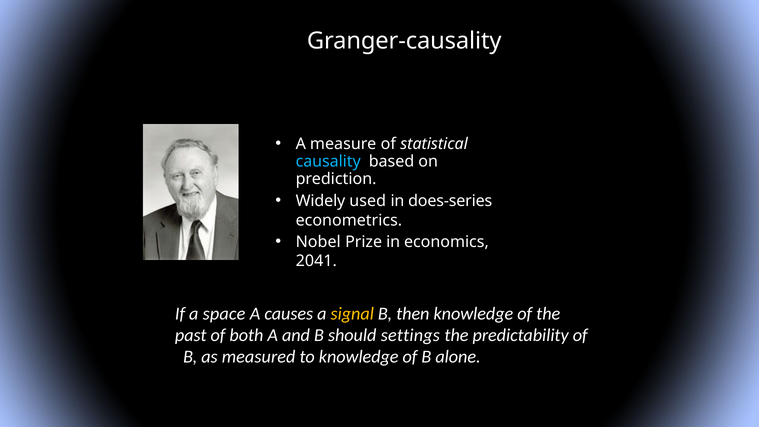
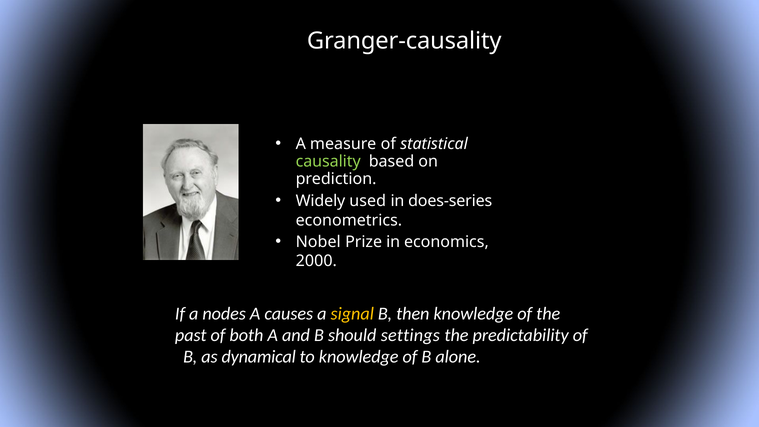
causality colour: light blue -> light green (328, 161)
2041: 2041 -> 2000 (316, 261)
space: space -> nodes (224, 314)
measured: measured -> dynamical (259, 357)
